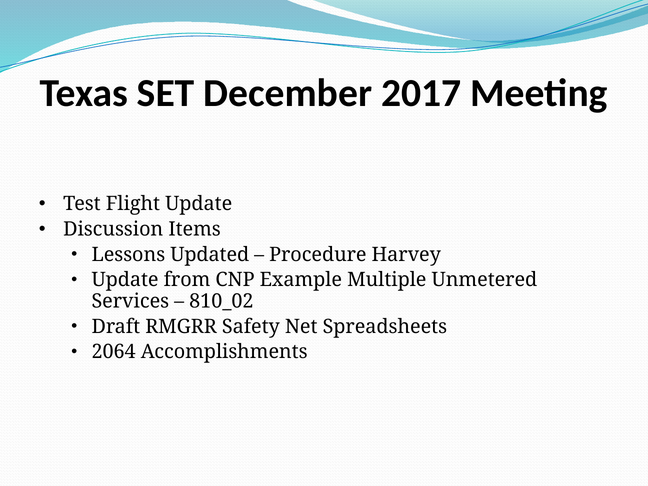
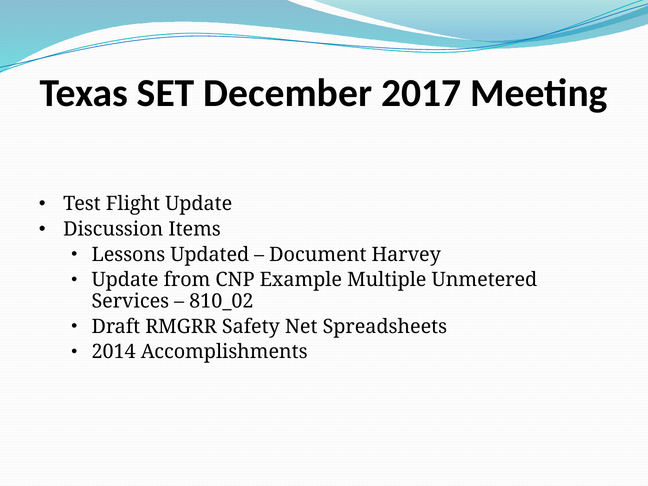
Procedure: Procedure -> Document (318, 255)
2064: 2064 -> 2014 (114, 352)
